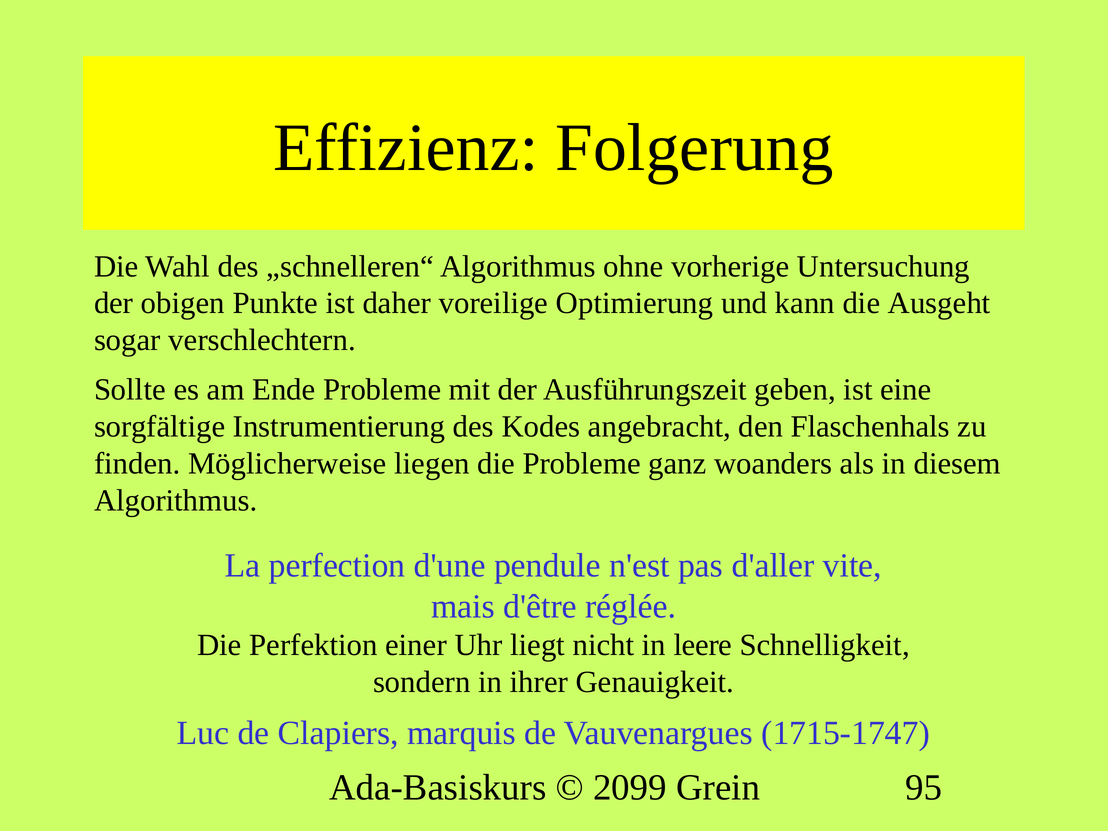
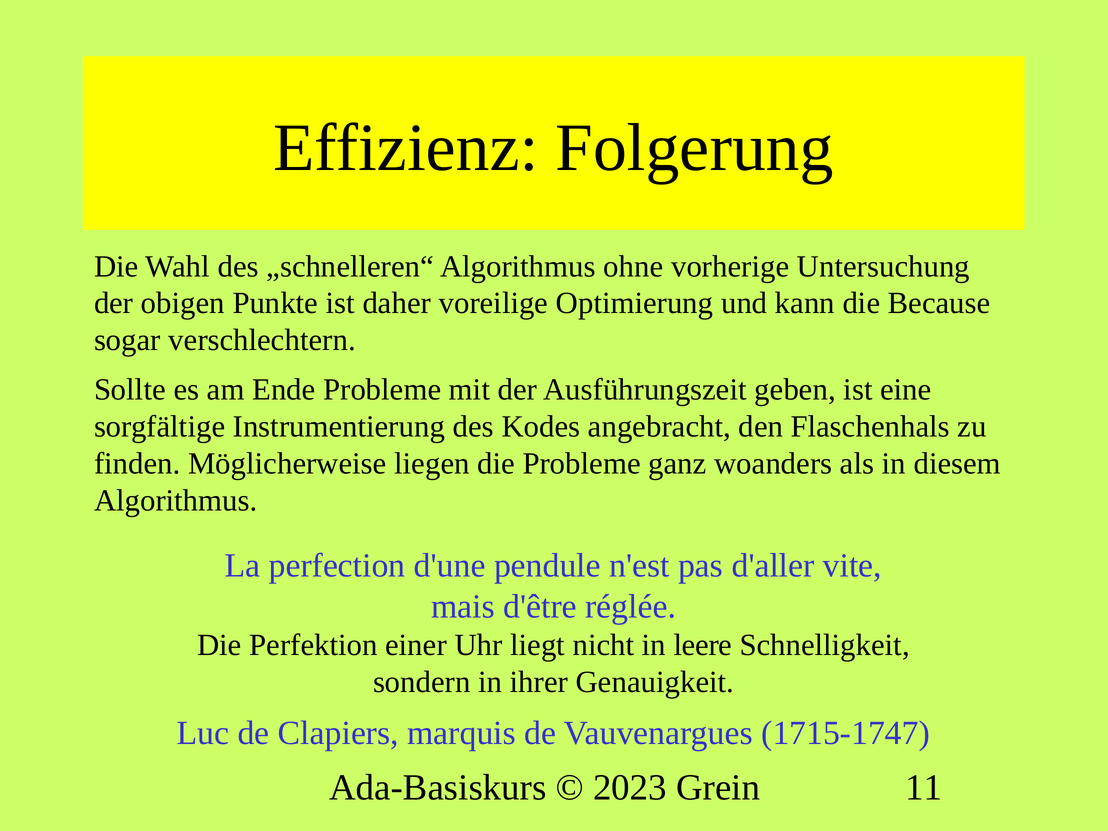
Ausgeht: Ausgeht -> Because (939, 303)
2099: 2099 -> 2023 (630, 788)
95: 95 -> 11 (924, 788)
